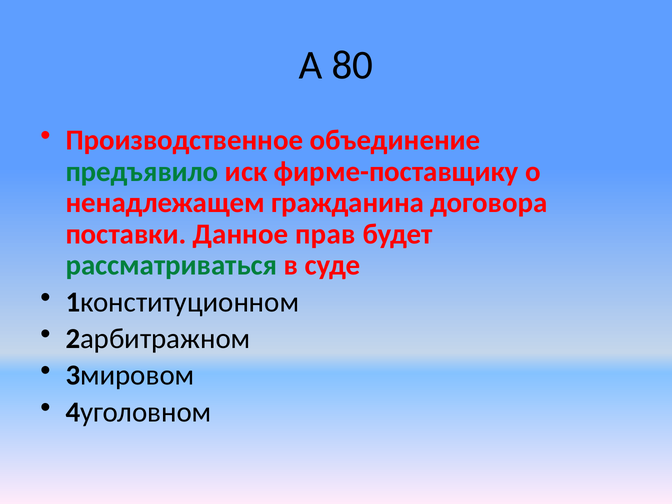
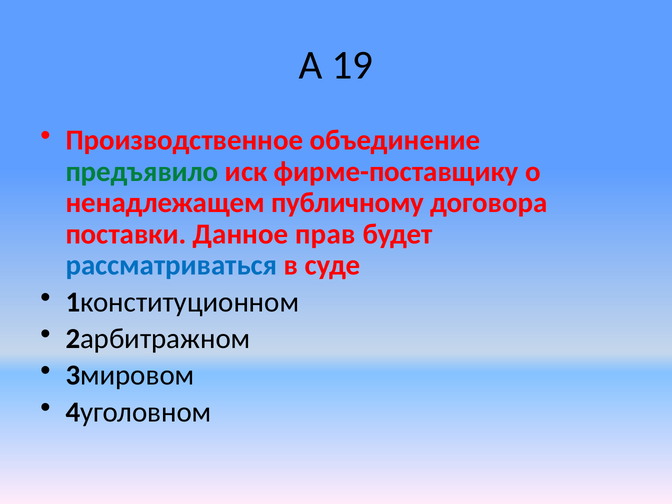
80: 80 -> 19 (352, 65)
гражданина: гражданина -> публичному (348, 203)
рассматриваться colour: green -> blue (171, 265)
